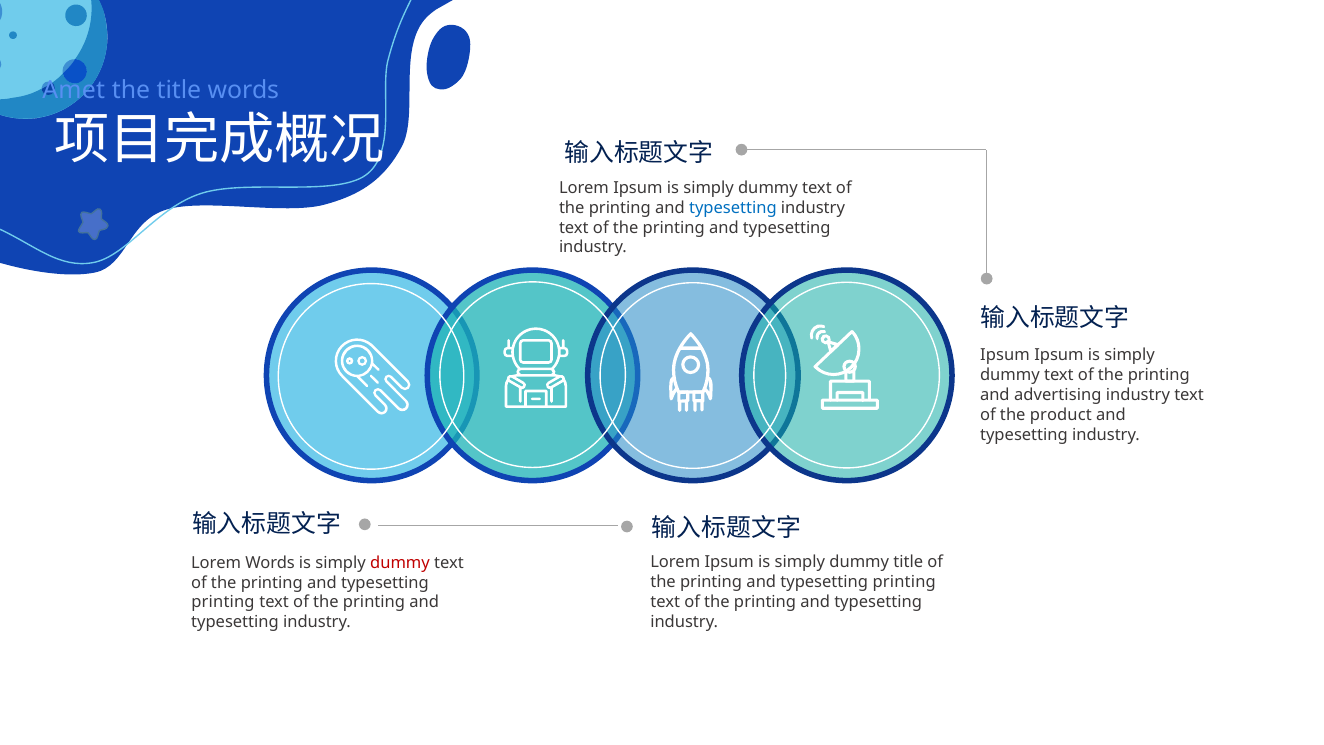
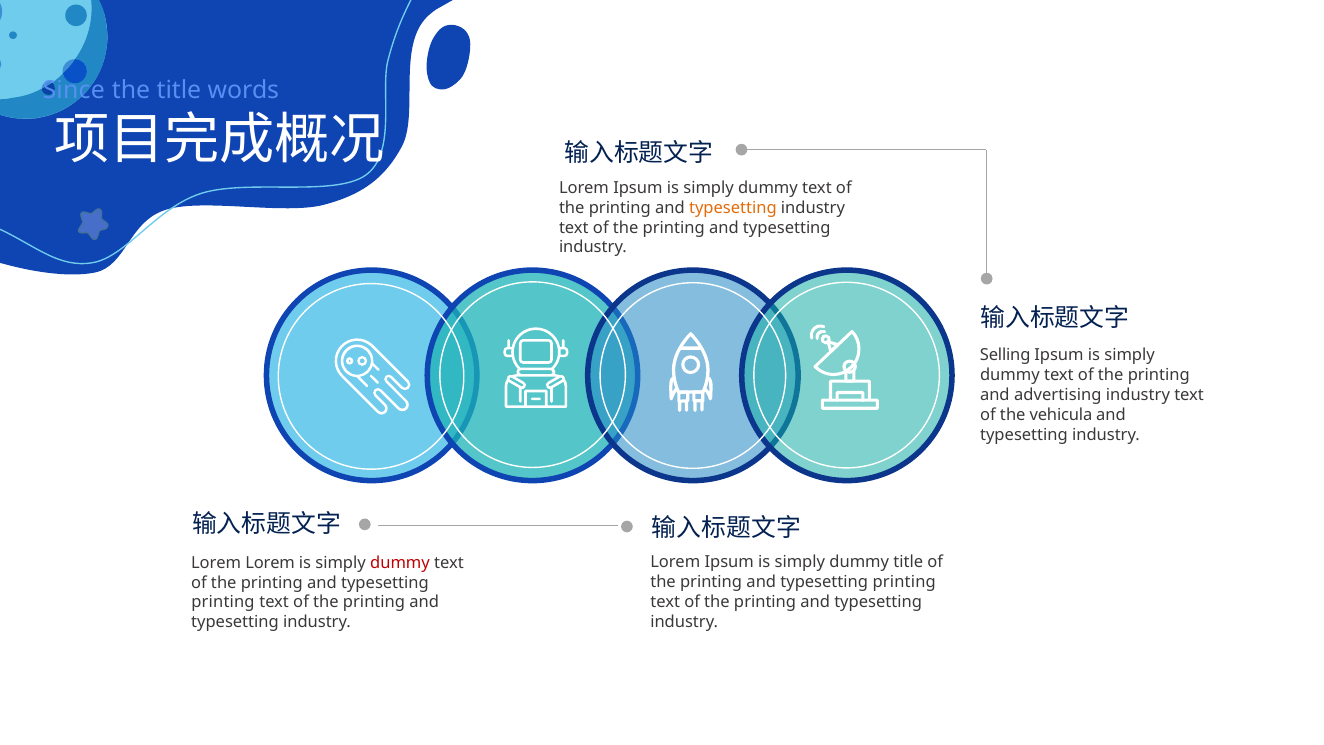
Amet: Amet -> Since (74, 90)
typesetting colour: blue -> orange (733, 208)
Ipsum: Ipsum -> Selling (1005, 355)
product: product -> vehicula (1061, 415)
Lorem Words: Words -> Lorem (270, 563)
